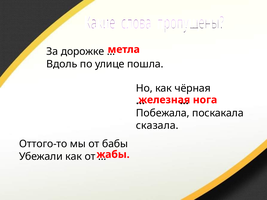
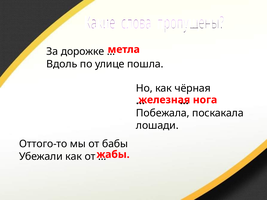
сказала: сказала -> лошади (157, 126)
